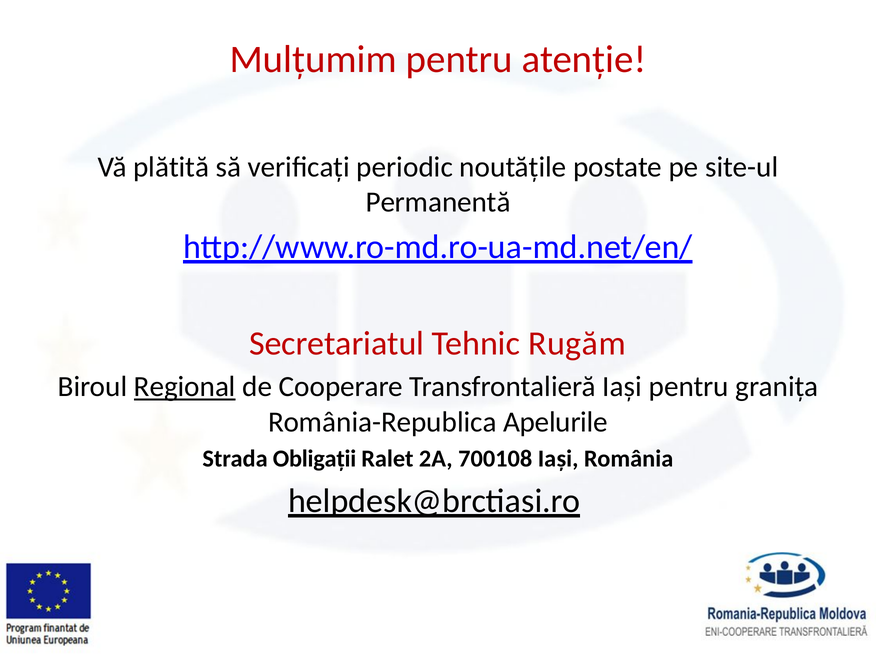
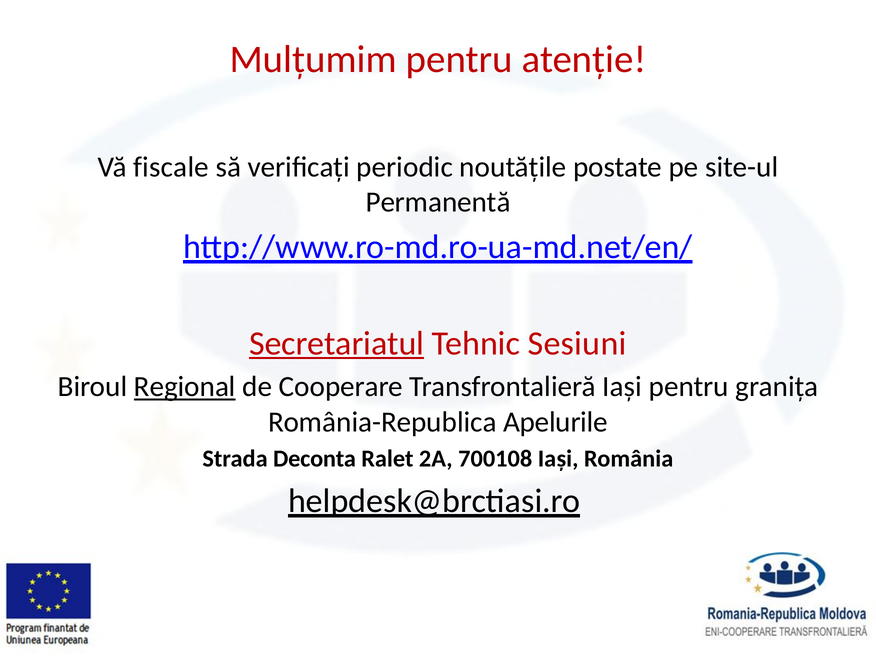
plătită: plătită -> fiscale (171, 167)
Secretariatul underline: none -> present (337, 343)
Rugăm: Rugăm -> Sesiuni (577, 343)
Obligații: Obligații -> Deconta (315, 459)
